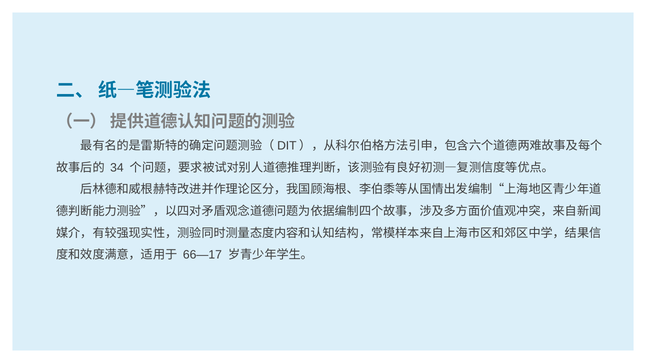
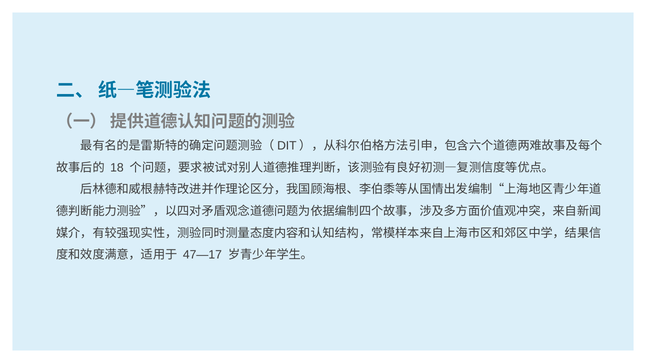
34: 34 -> 18 (117, 168)
66—17: 66—17 -> 47—17 (202, 255)
